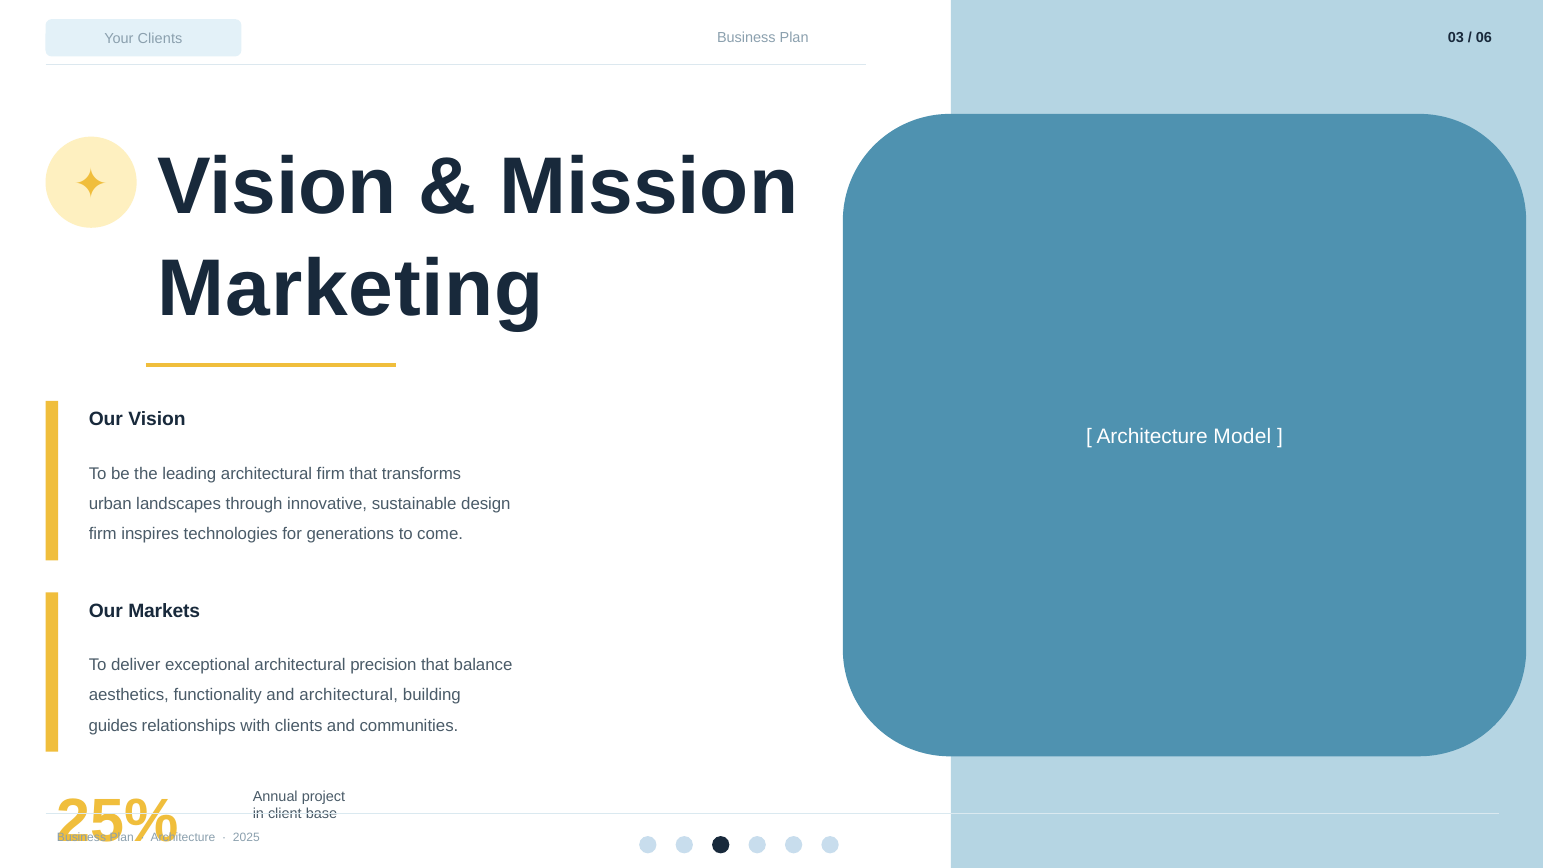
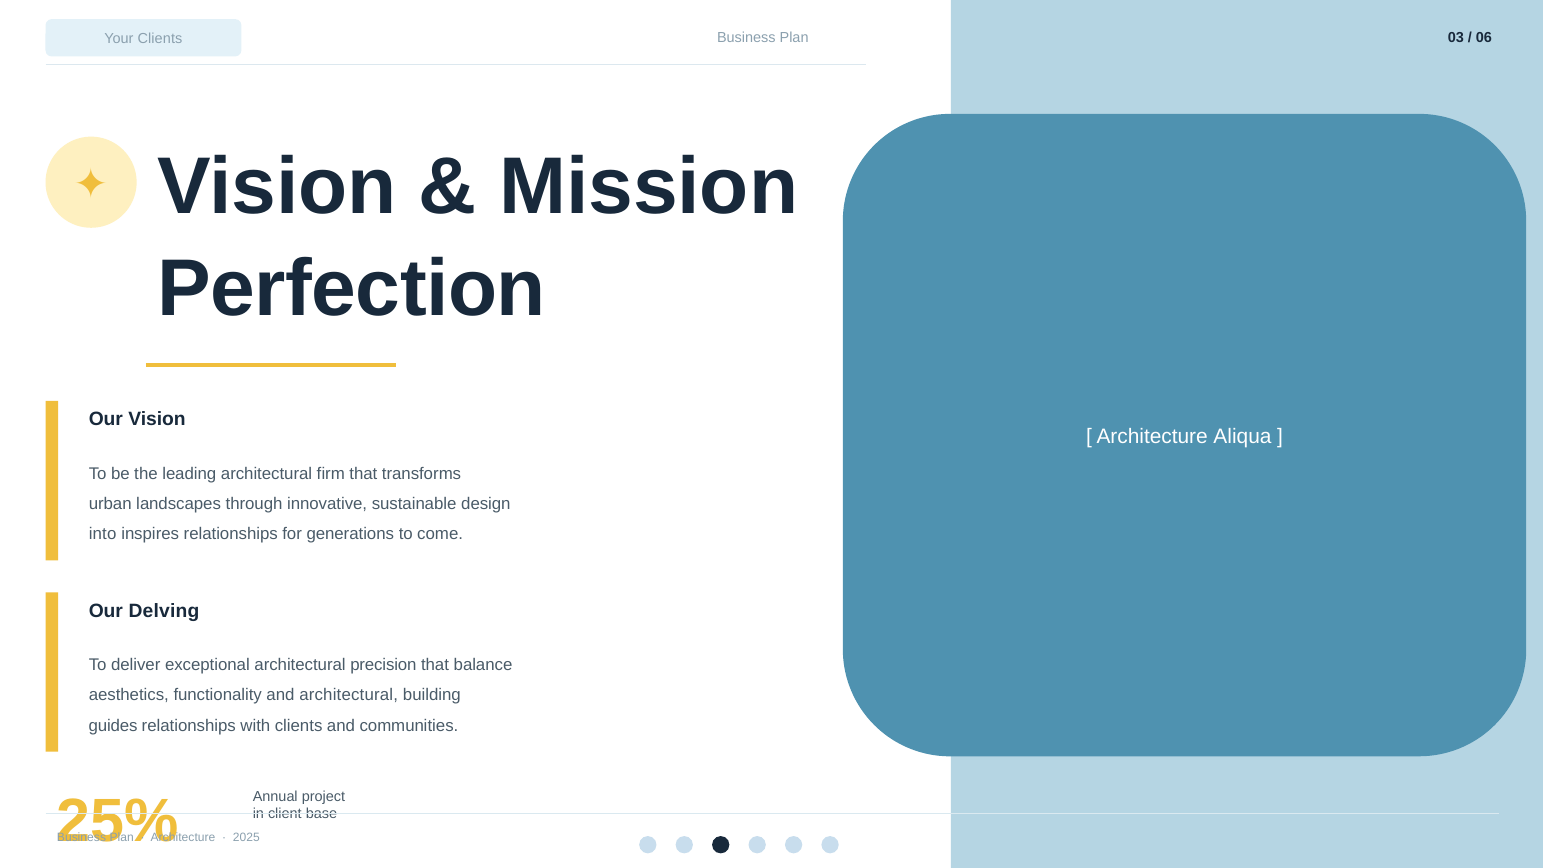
Marketing: Marketing -> Perfection (351, 289)
Model: Model -> Aliqua (1242, 436)
firm: firm -> into (103, 534)
inspires technologies: technologies -> relationships (231, 534)
Markets: Markets -> Delving (164, 611)
